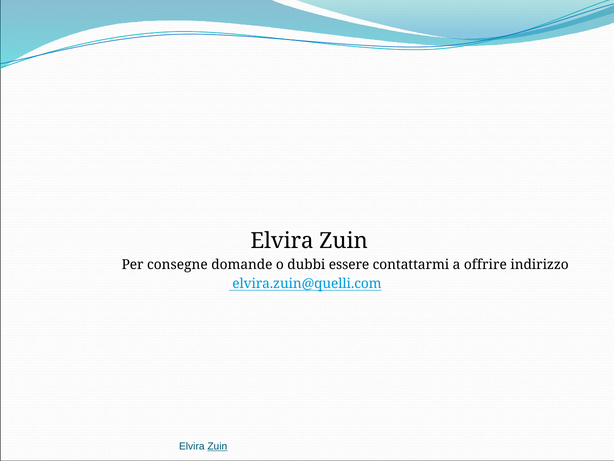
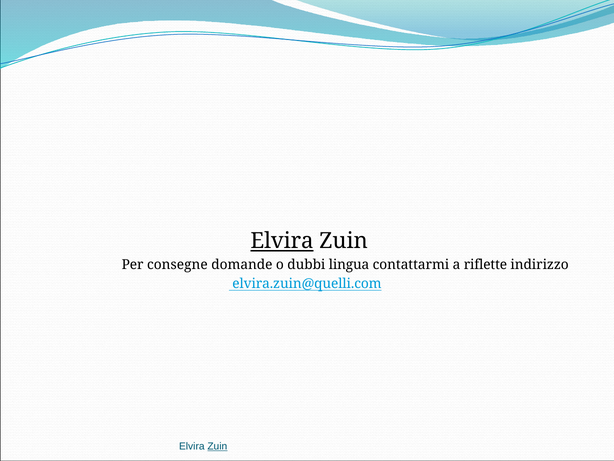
Elvira underline: none -> present (282, 241)
essere: essere -> lingua (349, 265)
offrire: offrire -> riflette (485, 265)
